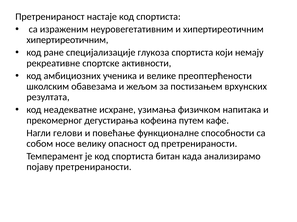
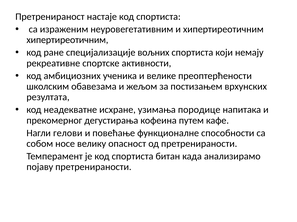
глукоза: глукоза -> вољних (153, 53)
физичком: физичком -> породице (199, 110)
